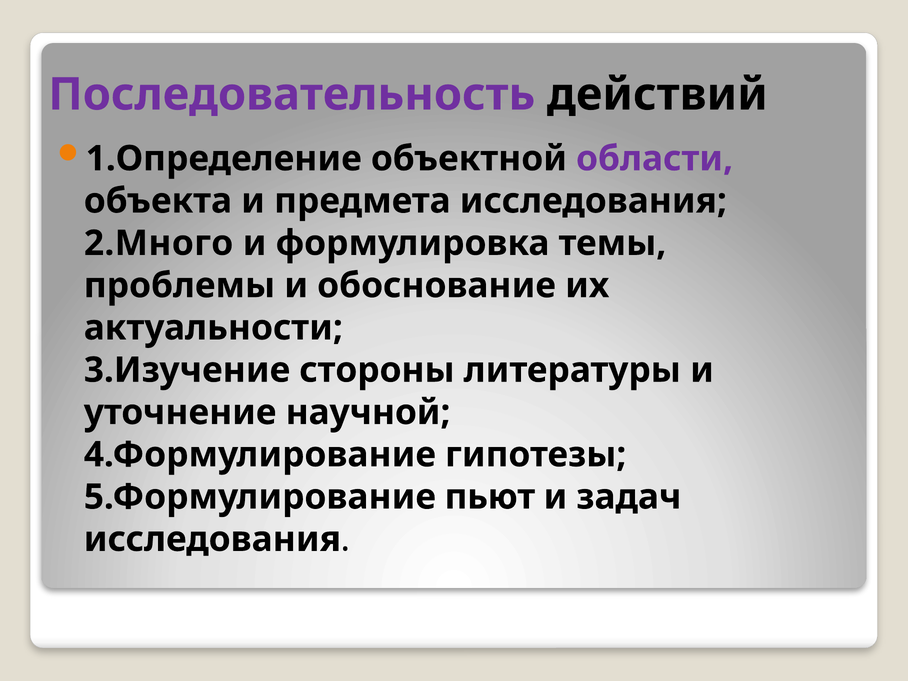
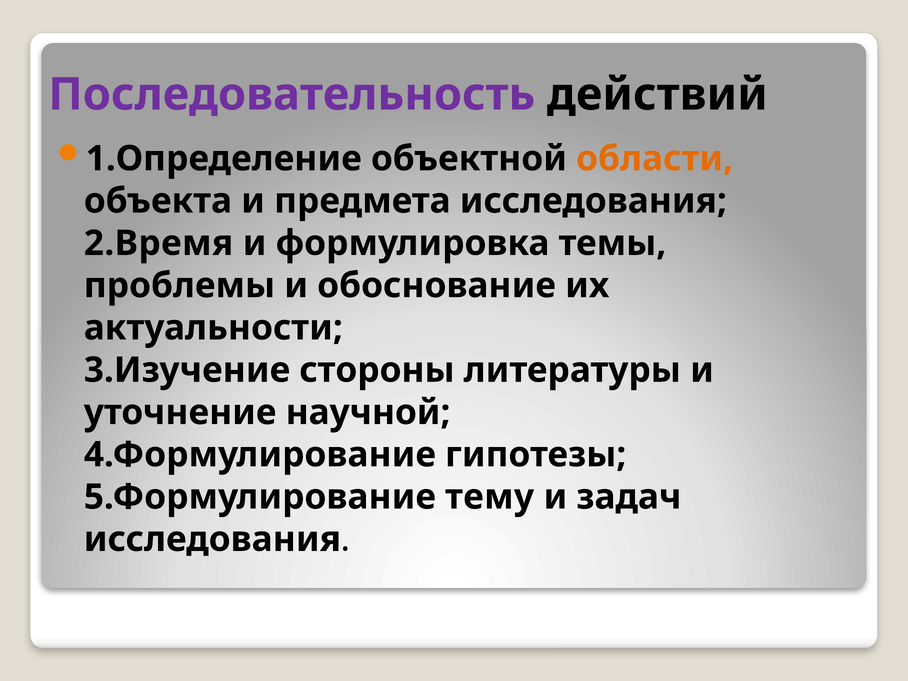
области colour: purple -> orange (655, 159)
2.Много: 2.Много -> 2.Время (159, 243)
пьют: пьют -> тему (490, 497)
